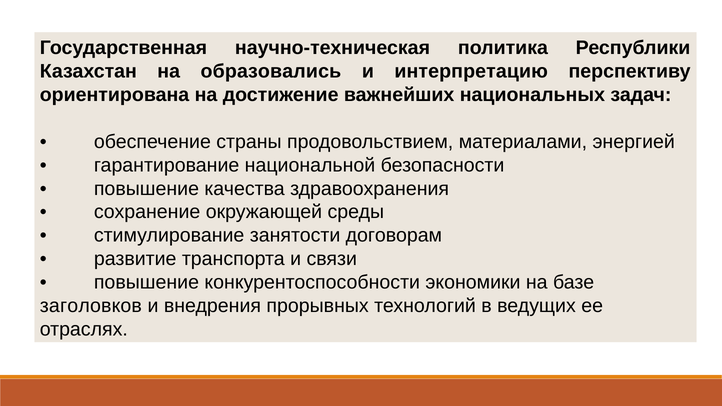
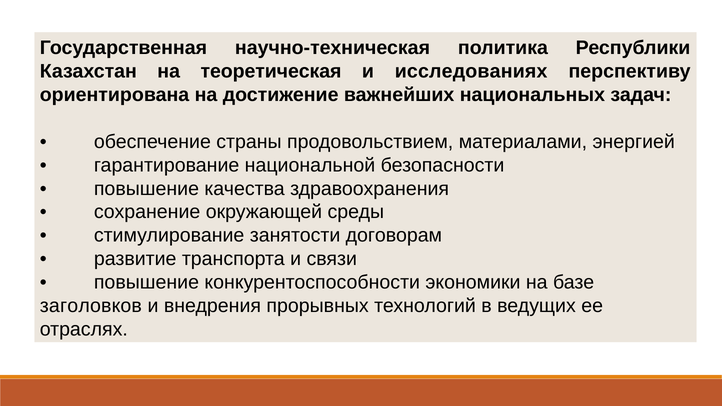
образовались: образовались -> теоретическая (271, 71)
интерпретацию: интерпретацию -> исследованиях (471, 71)
